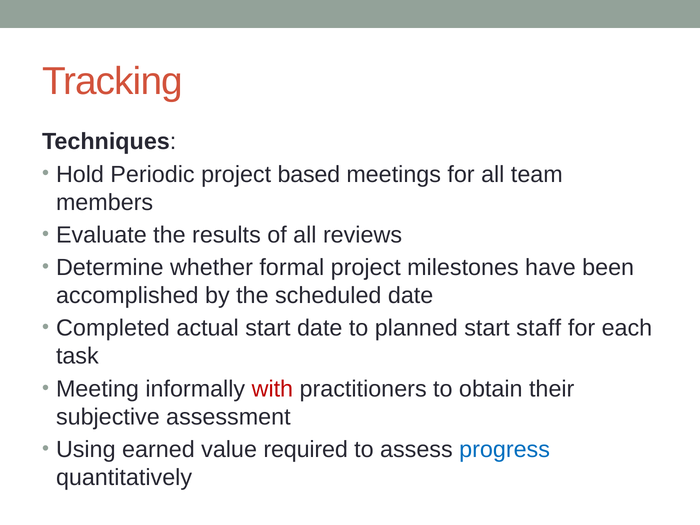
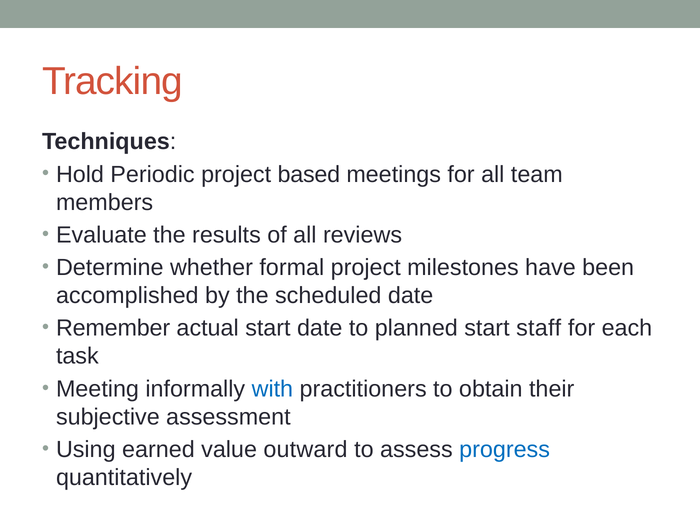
Completed: Completed -> Remember (113, 328)
with colour: red -> blue (272, 389)
required: required -> outward (305, 450)
